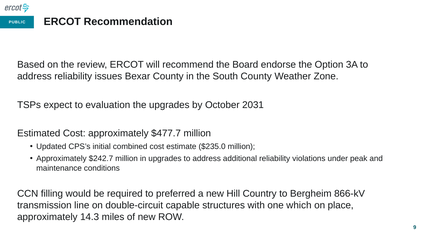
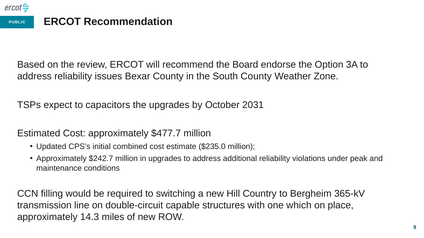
evaluation: evaluation -> capacitors (108, 105)
preferred: preferred -> switching (176, 194)
866-kV: 866-kV -> 365-kV (350, 194)
